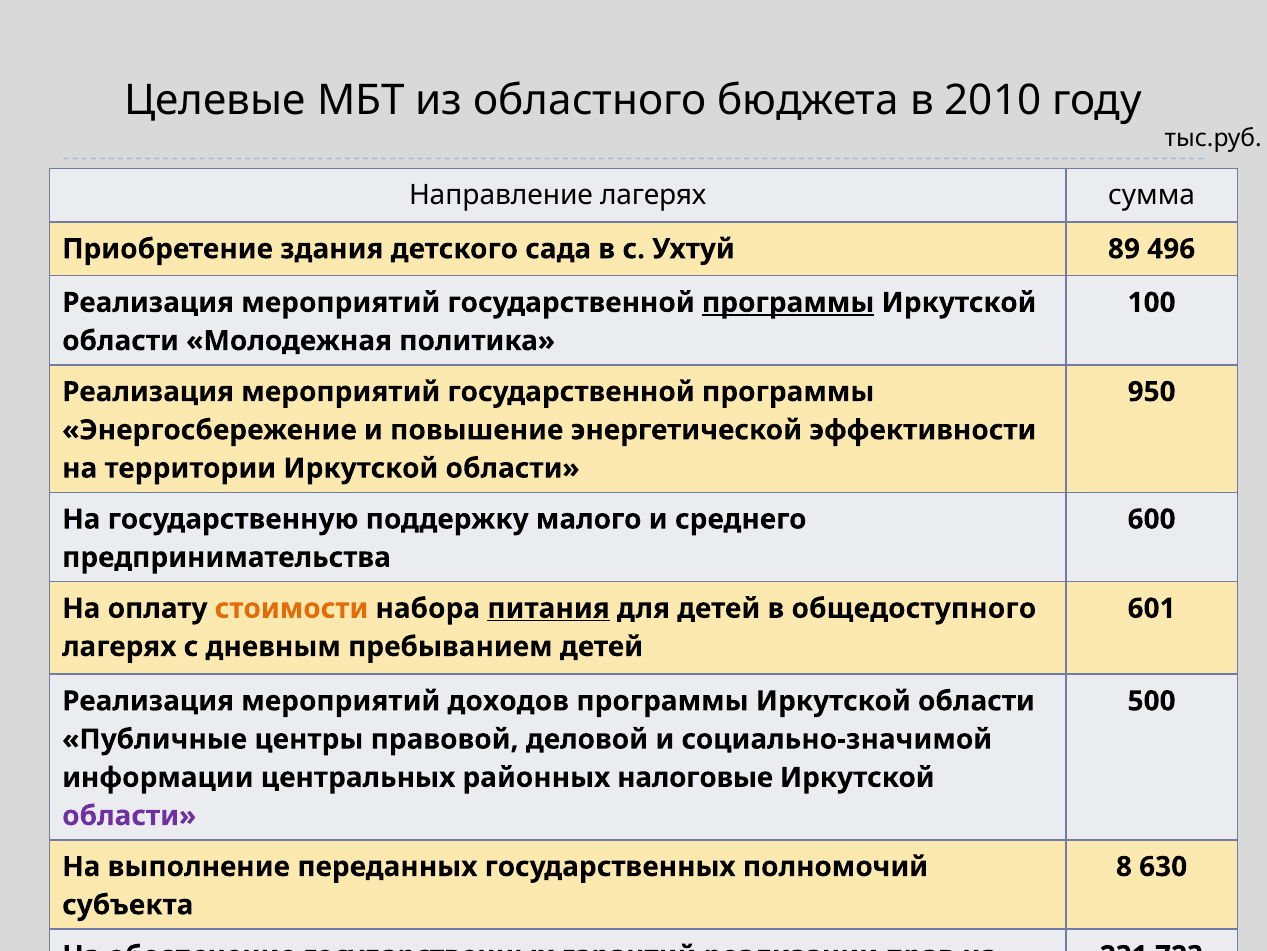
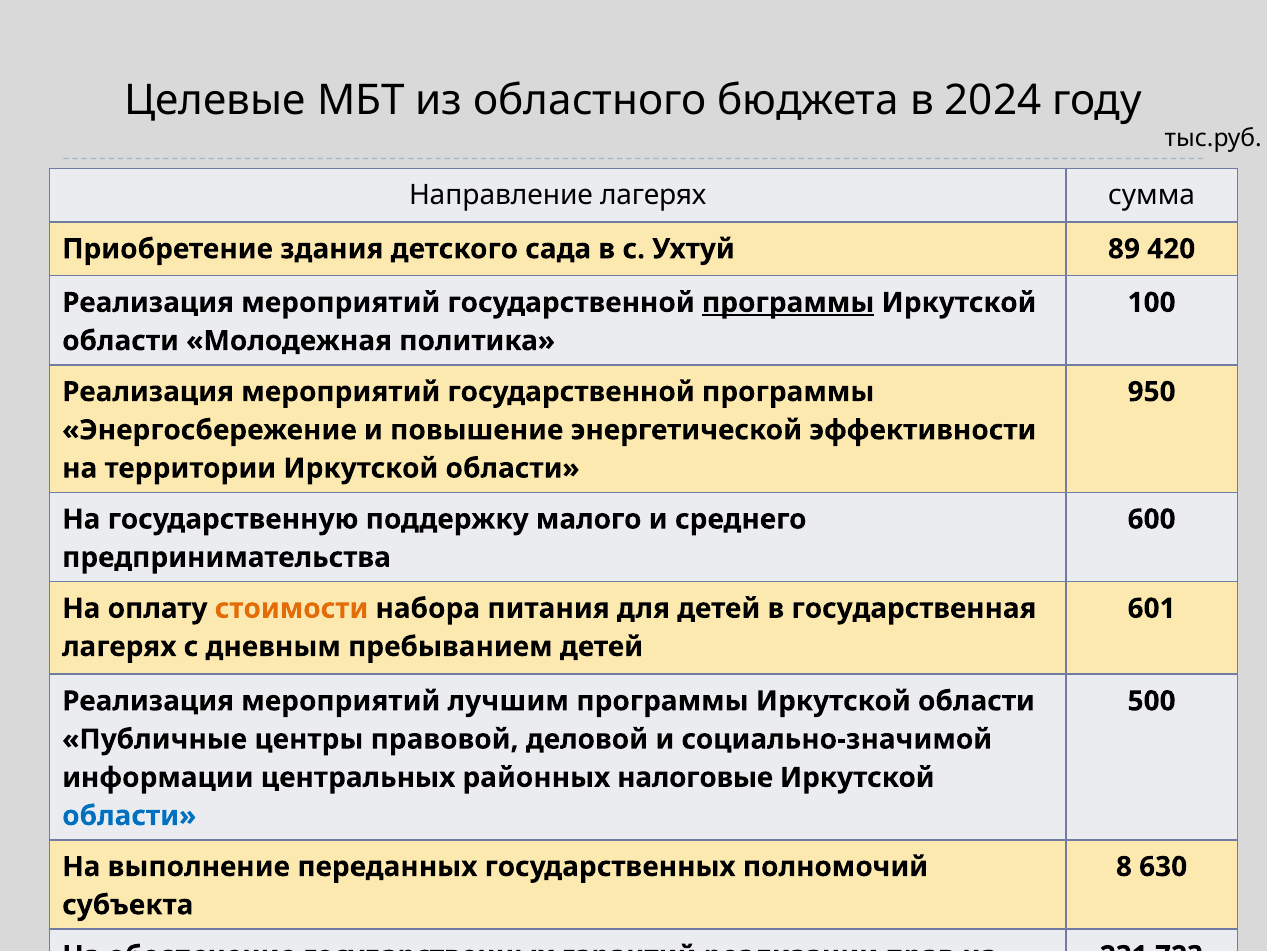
2010: 2010 -> 2024 (993, 100)
496: 496 -> 420 (1171, 249)
питания underline: present -> none (549, 608)
в общедоступного: общедоступного -> государственная (914, 608)
мероприятий доходов: доходов -> лучшим (508, 701)
области colour: purple -> blue (129, 815)
